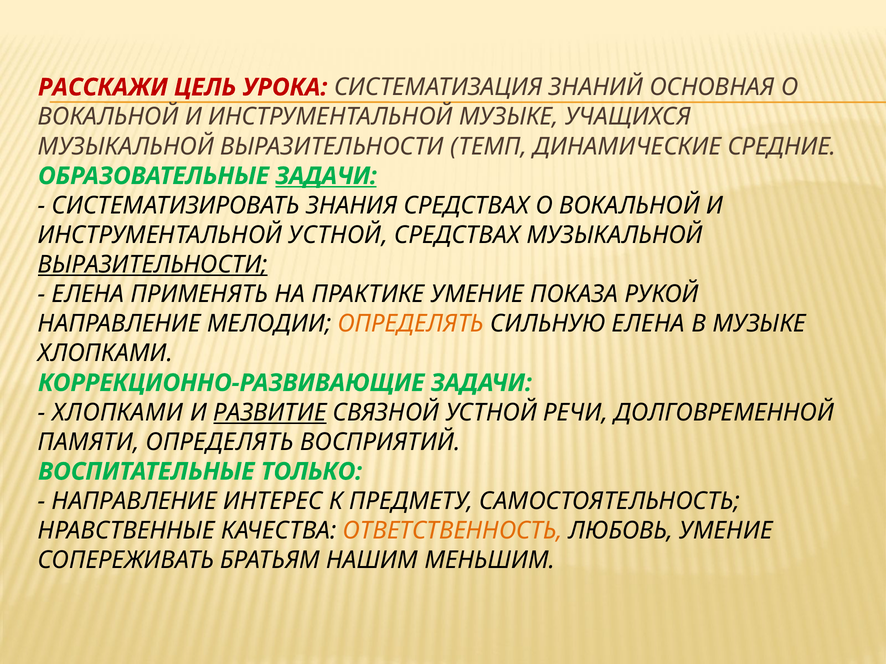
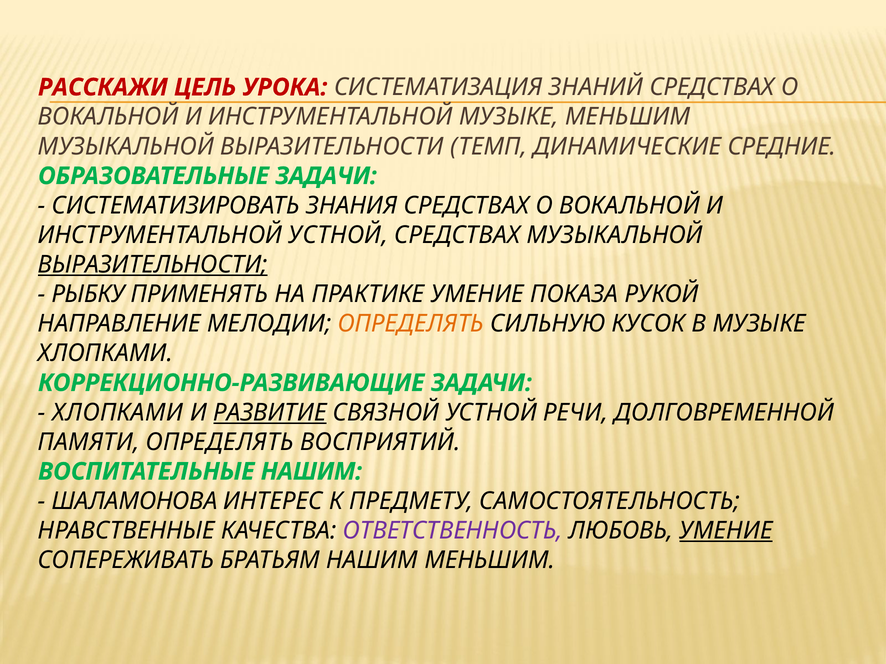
ЗНАНИЙ ОСНОВНАЯ: ОСНОВНАЯ -> СРЕДСТВАХ (712, 87)
МУЗЫКЕ УЧАЩИХСЯ: УЧАЩИХСЯ -> МЕНЬШИМ (628, 117)
ЗАДАЧИ underline: present -> none (326, 176)
ЕЛЕНА: ЕЛЕНА -> РЫБКУ (88, 294)
СИЛЬНУЮ ЕЛЕНА: ЕЛЕНА -> КУСОК (648, 324)
ВОСПИТАТЕЛЬНЫЕ ТОЛЬКО: ТОЛЬКО -> НАШИМ (311, 472)
НАПРАВЛЕНИЕ: НАПРАВЛЕНИЕ -> ШАЛАМОНОВА (135, 501)
ОТВЕТСТВЕННОСТЬ colour: orange -> purple (453, 531)
УМЕНИЕ underline: none -> present (726, 531)
